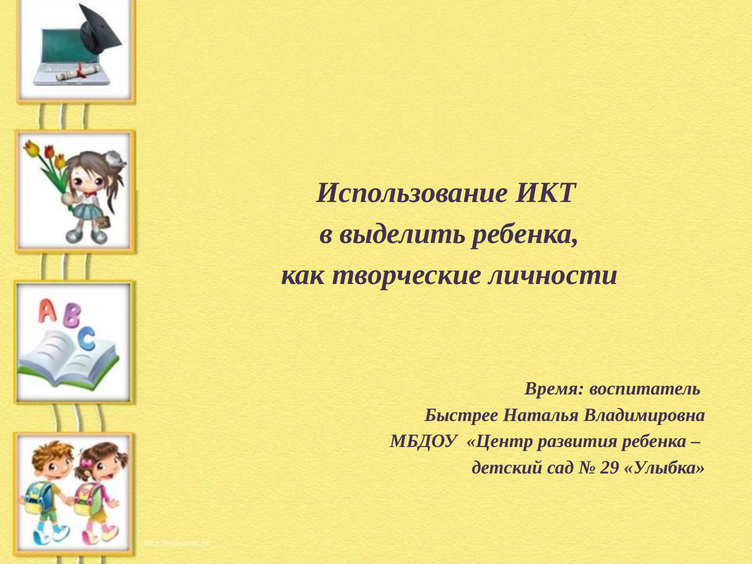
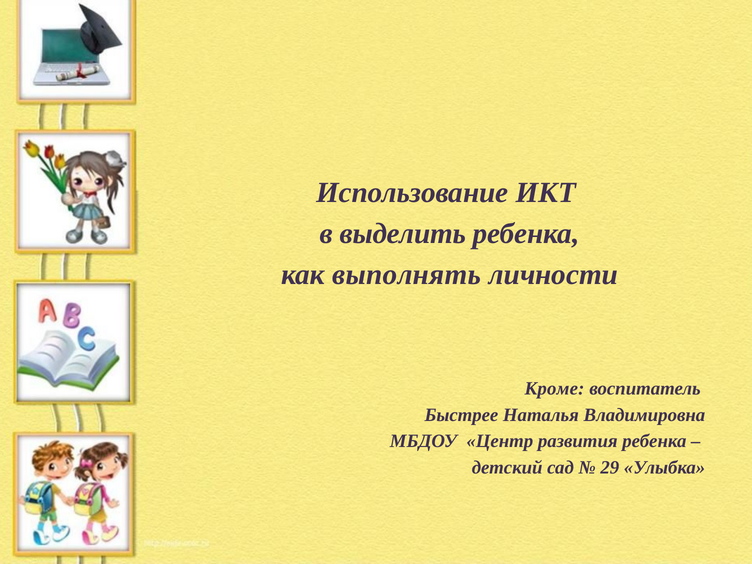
творческие: творческие -> выполнять (407, 275)
Время: Время -> Кроме (554, 388)
